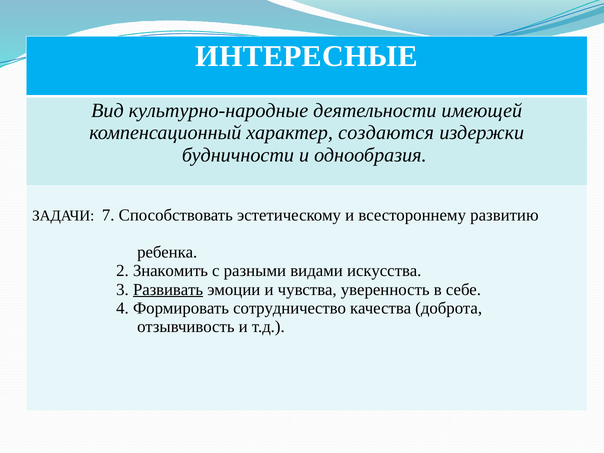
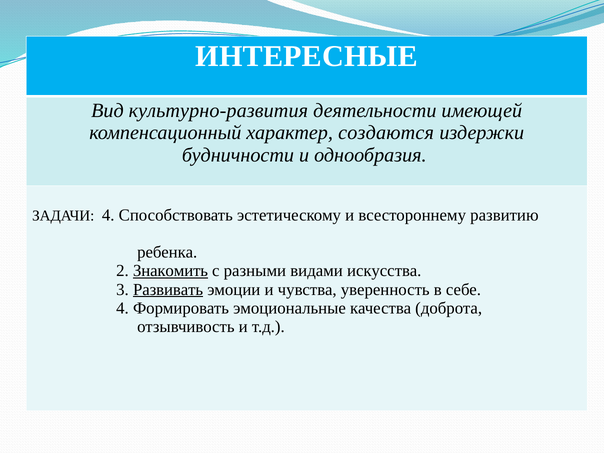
культурно-народные: культурно-народные -> культурно-развития (218, 111)
ЗАДАЧИ 7: 7 -> 4 (108, 215)
Знакомить underline: none -> present (171, 271)
сотрудничество: сотрудничество -> эмоциональные (290, 308)
